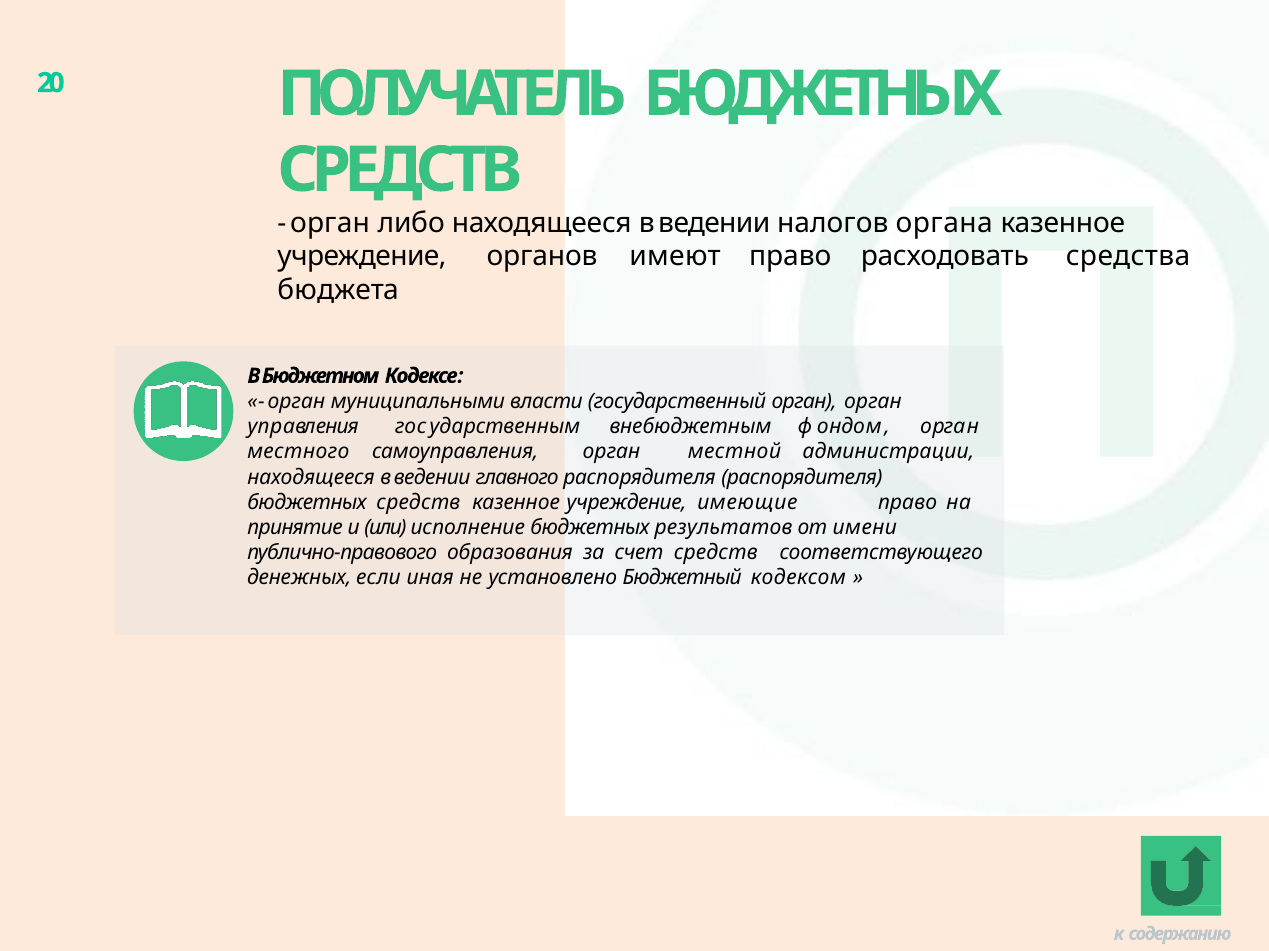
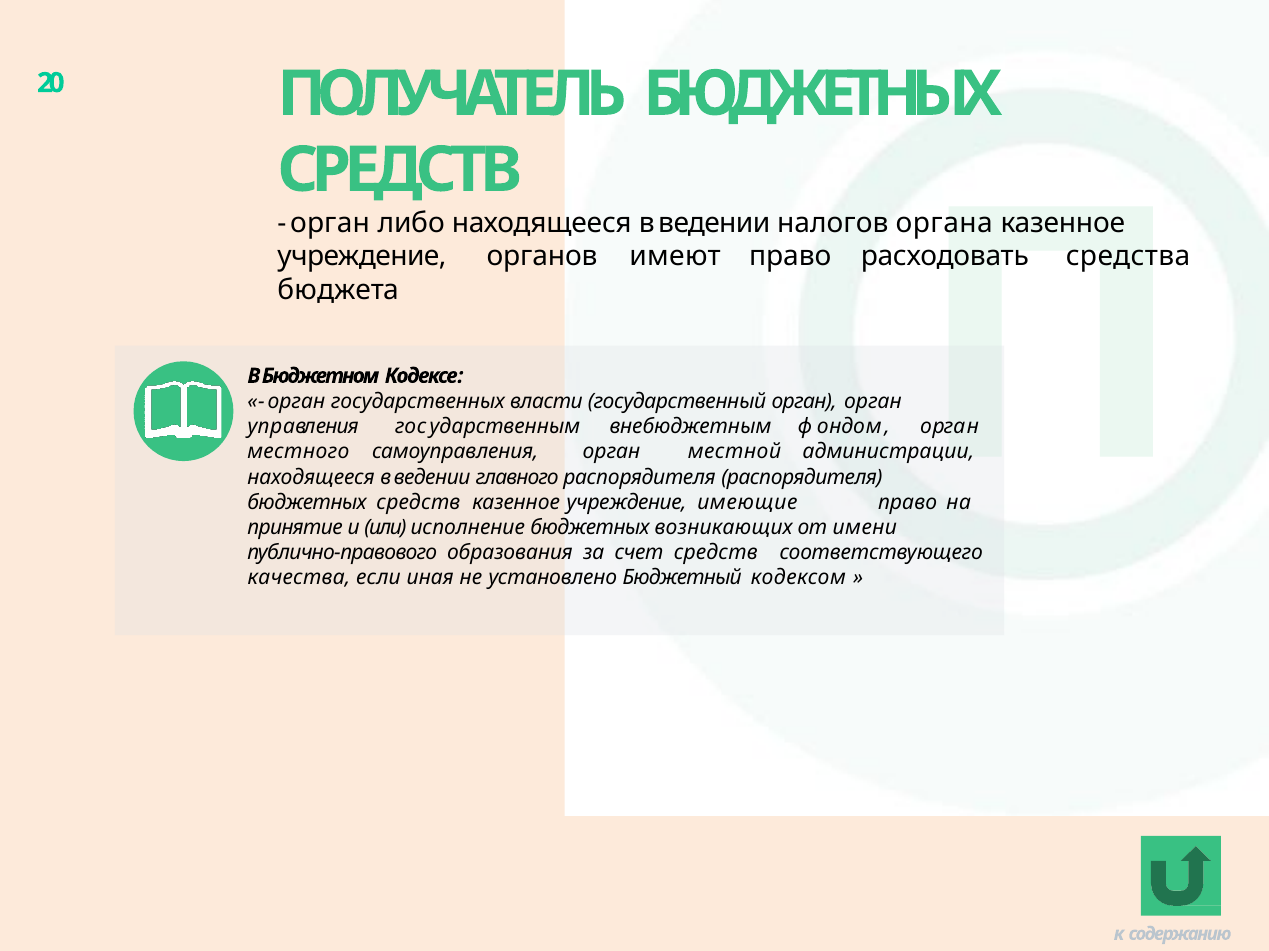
муниципальными: муниципальными -> государственных (418, 402)
результатов: результатов -> возникающих (723, 528)
денежных: денежных -> качества (299, 578)
